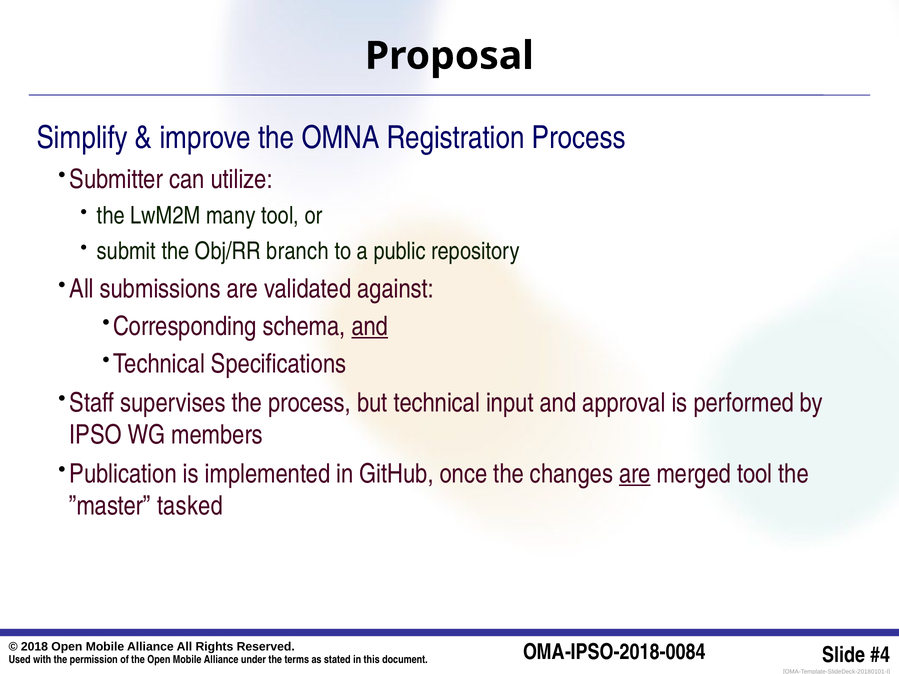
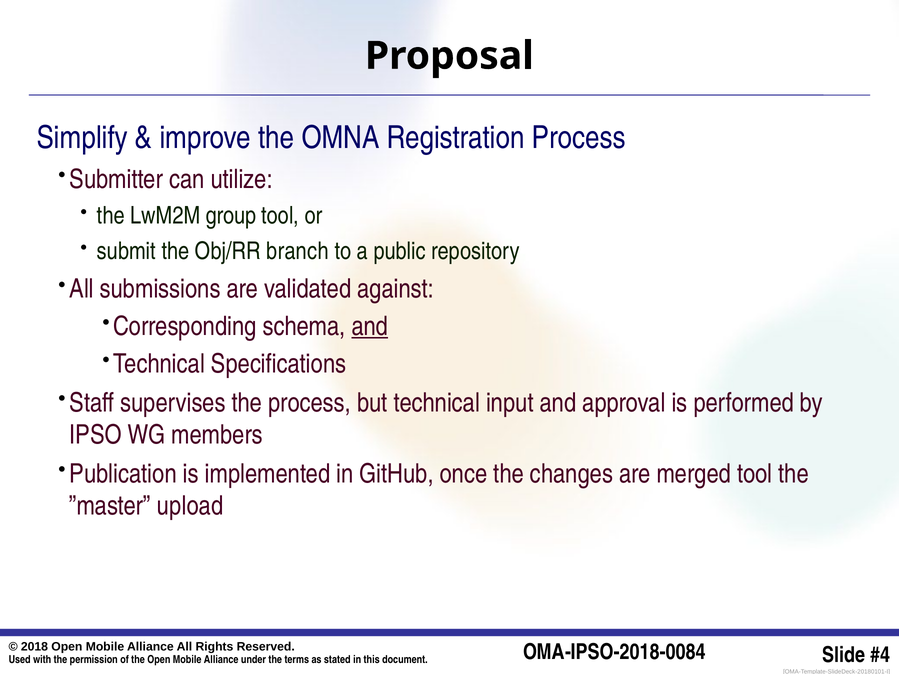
many: many -> group (231, 216)
are underline: present -> none (635, 474)
tasked: tasked -> upload (190, 506)
